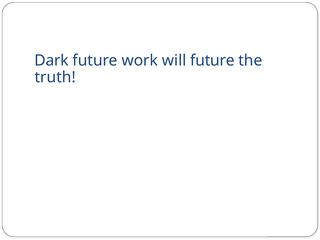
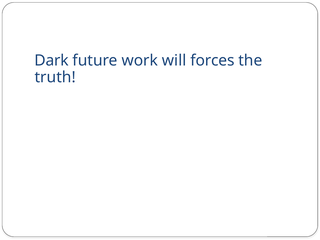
will future: future -> forces (212, 61)
